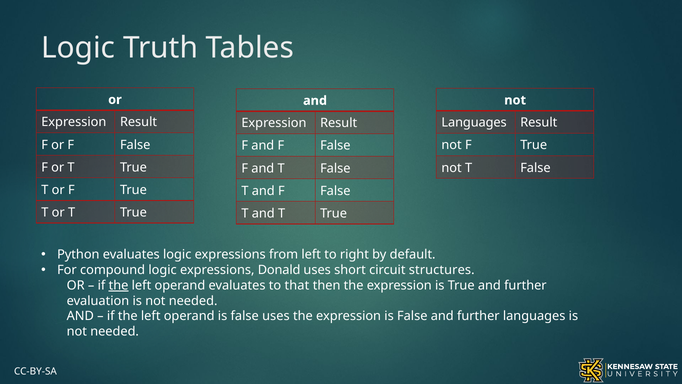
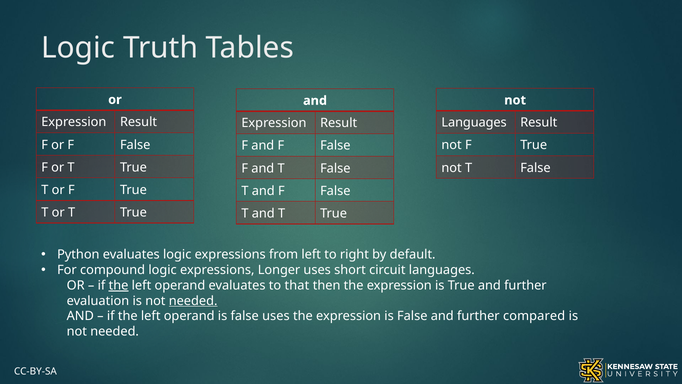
Donald: Donald -> Longer (279, 270)
circuit structures: structures -> languages (442, 270)
needed underline: none -> present (193, 301)
further languages: languages -> compared (534, 316)
